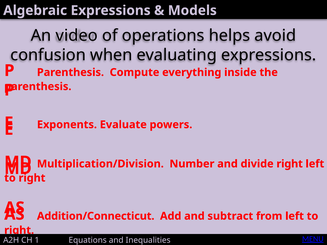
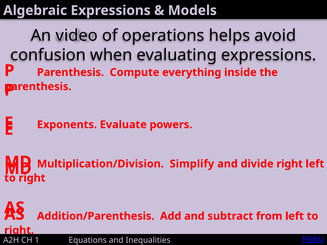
Number: Number -> Simplify (192, 164)
Addition/Connecticut: Addition/Connecticut -> Addition/Parenthesis (96, 216)
